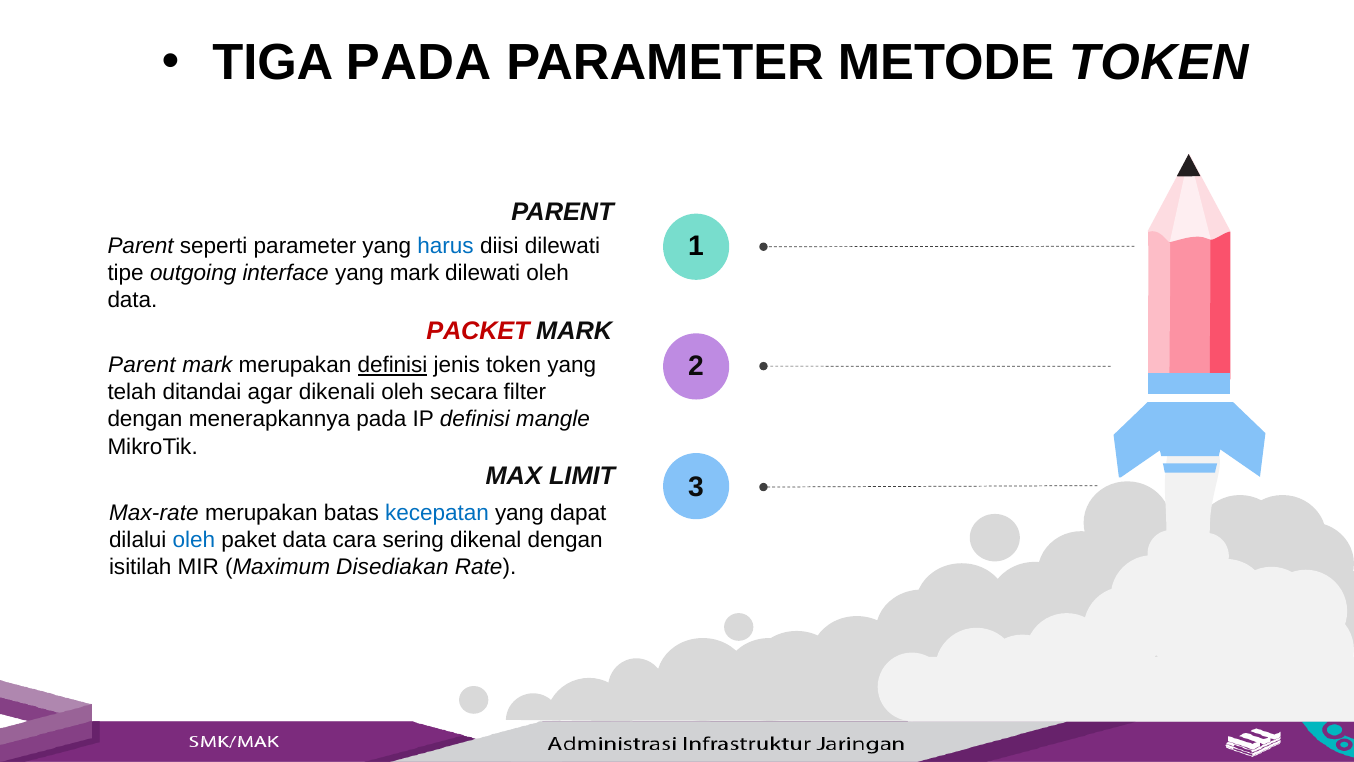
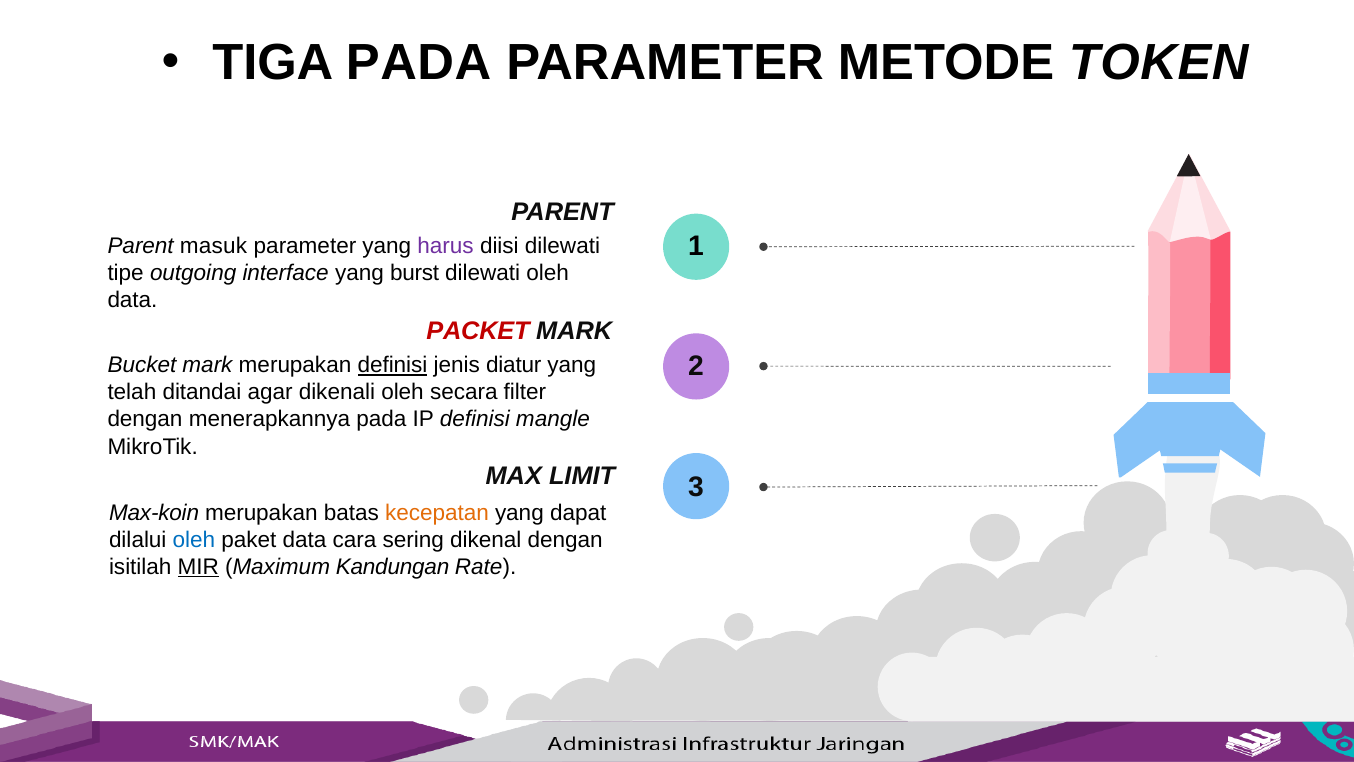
seperti: seperti -> masuk (214, 246)
harus colour: blue -> purple (446, 246)
yang mark: mark -> burst (415, 273)
Parent: Parent -> Bucket (142, 365)
jenis token: token -> diatur (514, 365)
Max-rate: Max-rate -> Max-koin (154, 513)
kecepatan colour: blue -> orange (437, 513)
MIR underline: none -> present (198, 567)
Disediakan: Disediakan -> Kandungan (393, 567)
